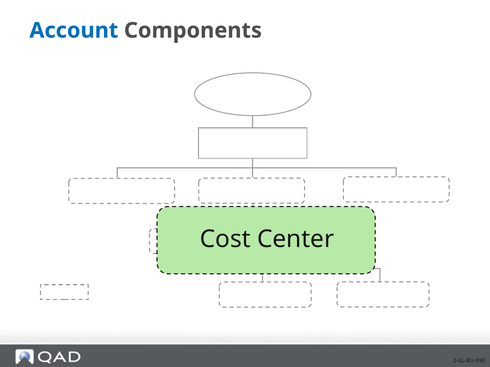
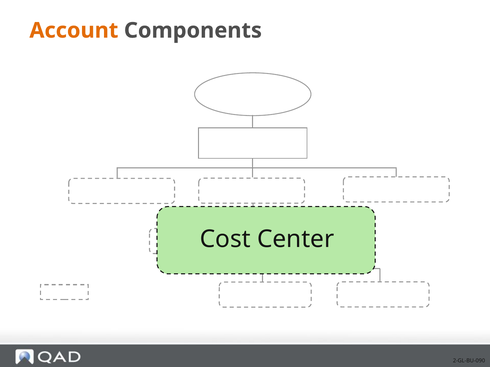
Account colour: blue -> orange (74, 31)
